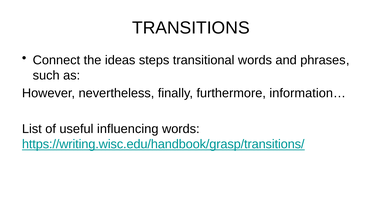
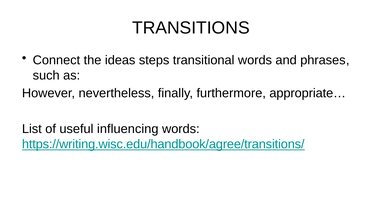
information…: information… -> appropriate… (308, 93)
https://writing.wisc.edu/handbook/grasp/transitions/: https://writing.wisc.edu/handbook/grasp/transitions/ -> https://writing.wisc.edu/handbook/agree/transitions/ (163, 144)
